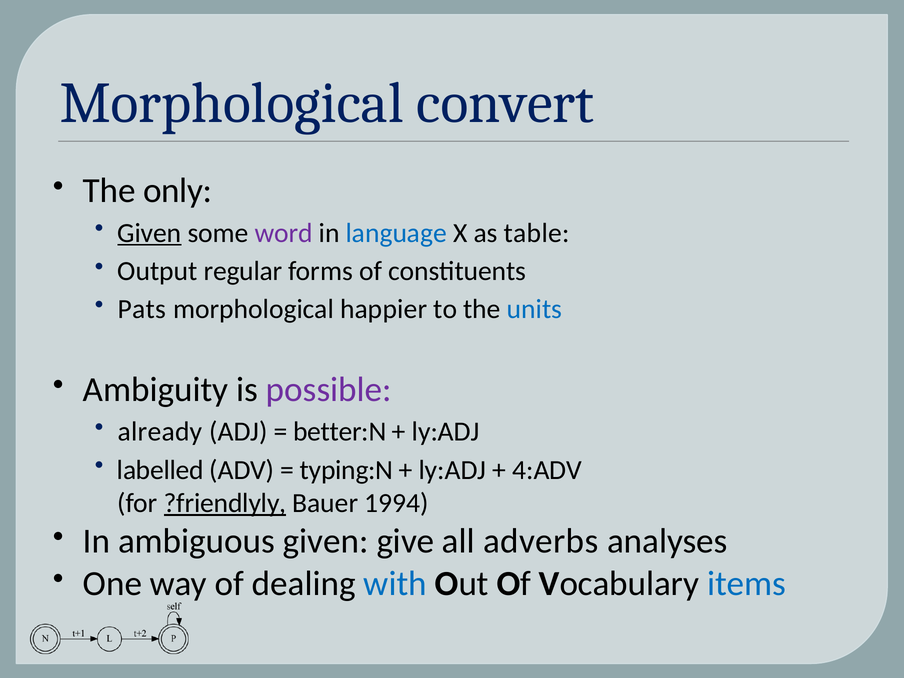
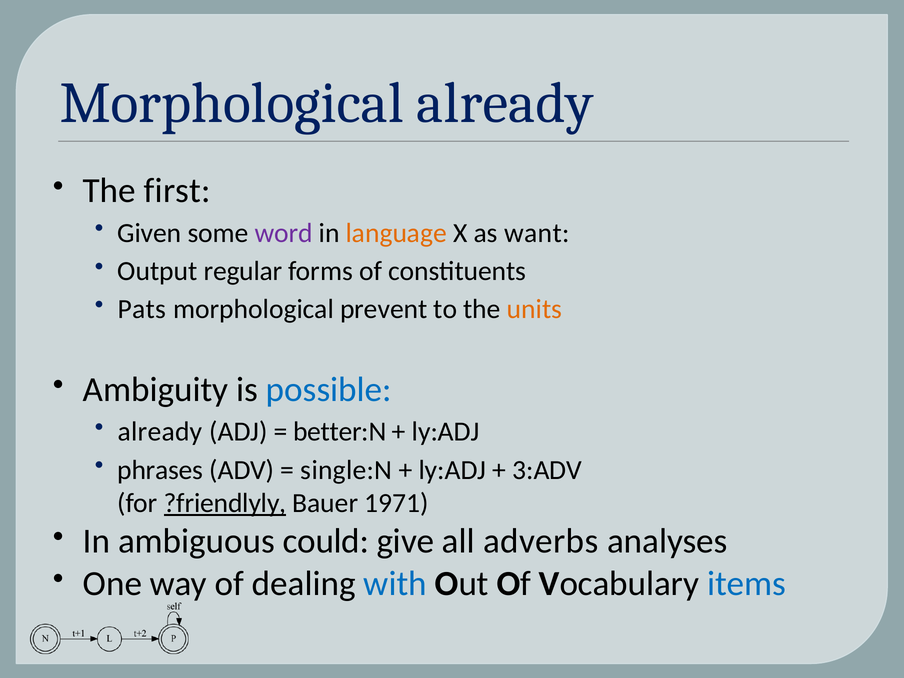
Morphological convert: convert -> already (505, 103)
only: only -> first (177, 191)
Given underline: present -> none (149, 233)
language colour: blue -> orange (396, 233)
table: table -> want (537, 233)
happier: happier -> prevent (384, 309)
units colour: blue -> orange (534, 309)
possible colour: purple -> blue (329, 390)
labelled: labelled -> phrases (160, 470)
typing:N: typing:N -> single:N (346, 470)
4:ADV: 4:ADV -> 3:ADV (547, 470)
1994: 1994 -> 1971 (397, 503)
ambiguous given: given -> could (326, 541)
